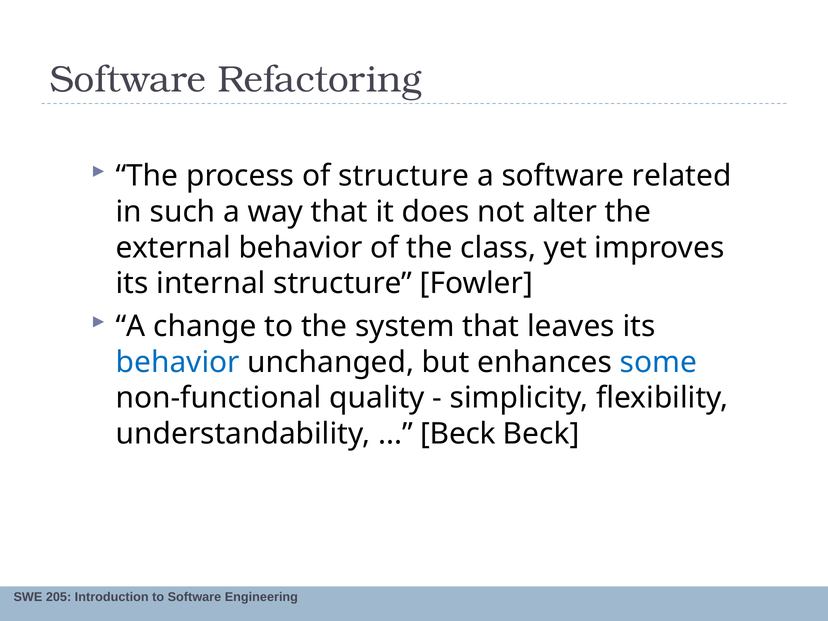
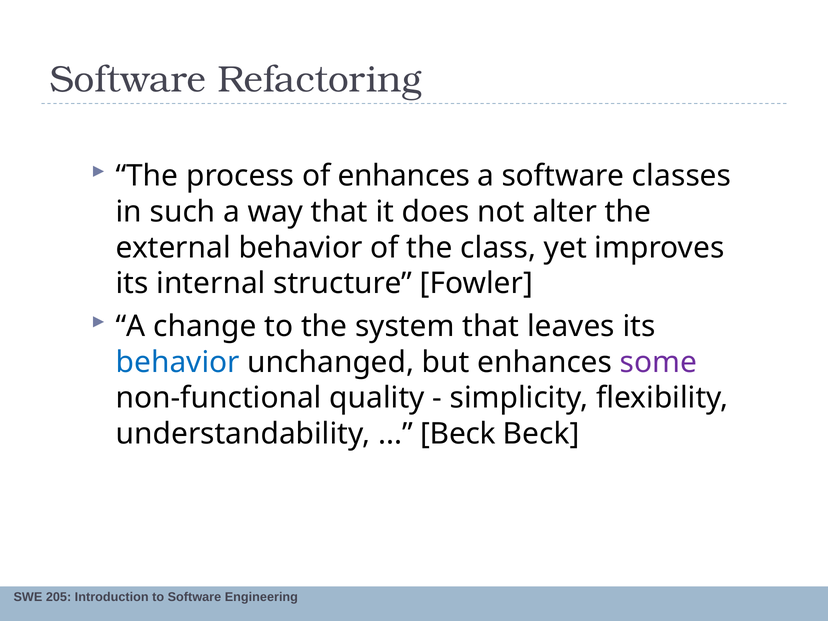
of structure: structure -> enhances (404, 176)
related: related -> classes (682, 176)
some colour: blue -> purple (659, 362)
